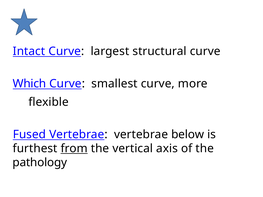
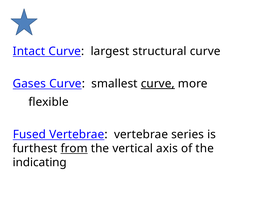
Which: Which -> Gases (29, 84)
curve underline: none -> present (158, 84)
below: below -> series (188, 135)
pathology: pathology -> indicating (40, 163)
